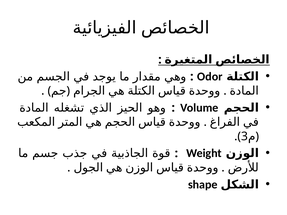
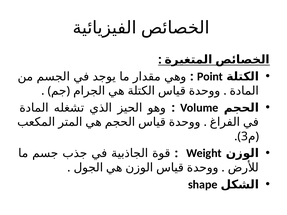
Odor: Odor -> Point (210, 77)
